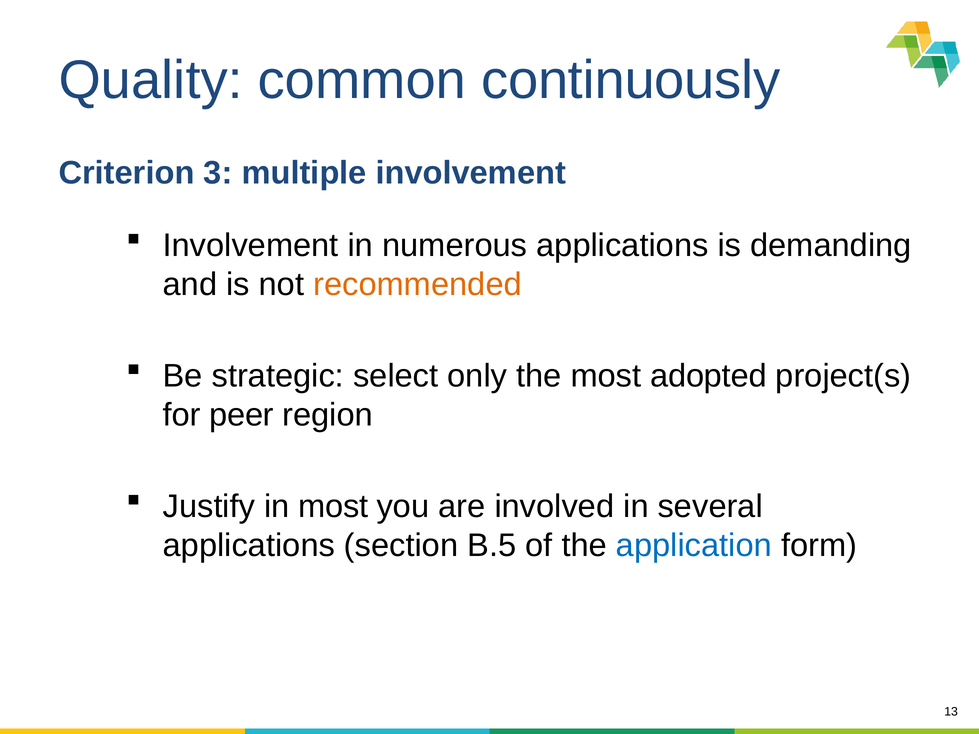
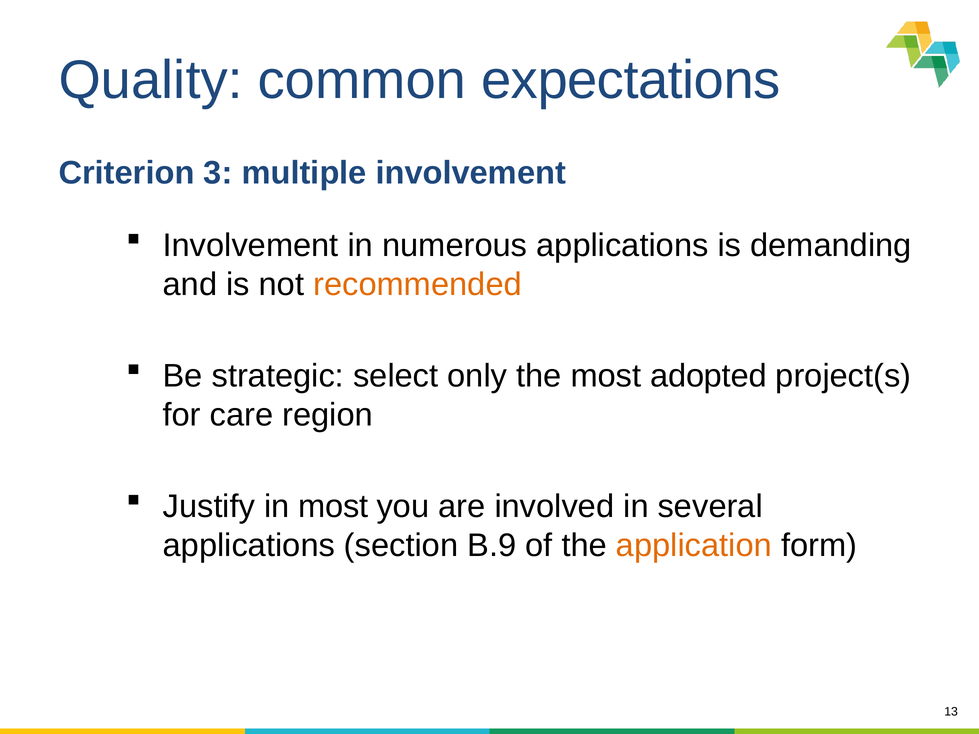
continuously: continuously -> expectations (631, 80)
peer: peer -> care (241, 415)
B.5: B.5 -> B.9 (492, 546)
application colour: blue -> orange (694, 546)
